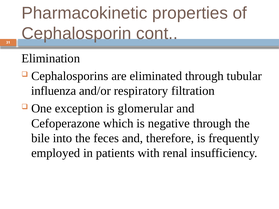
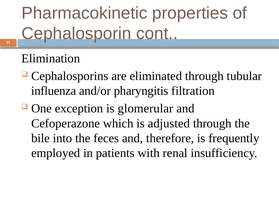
respiratory: respiratory -> pharyngitis (141, 91)
negative: negative -> adjusted (169, 123)
